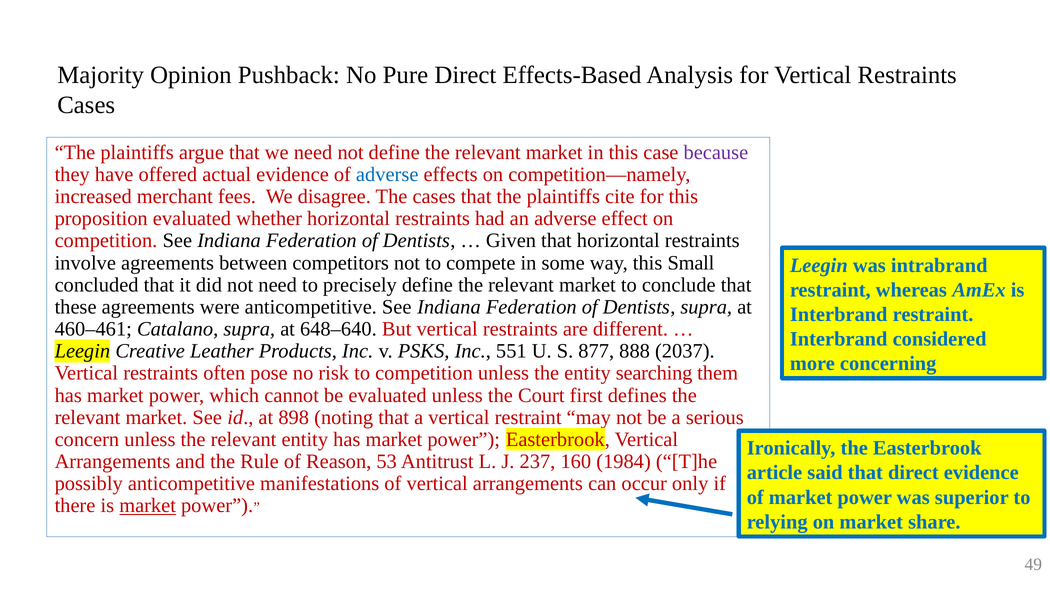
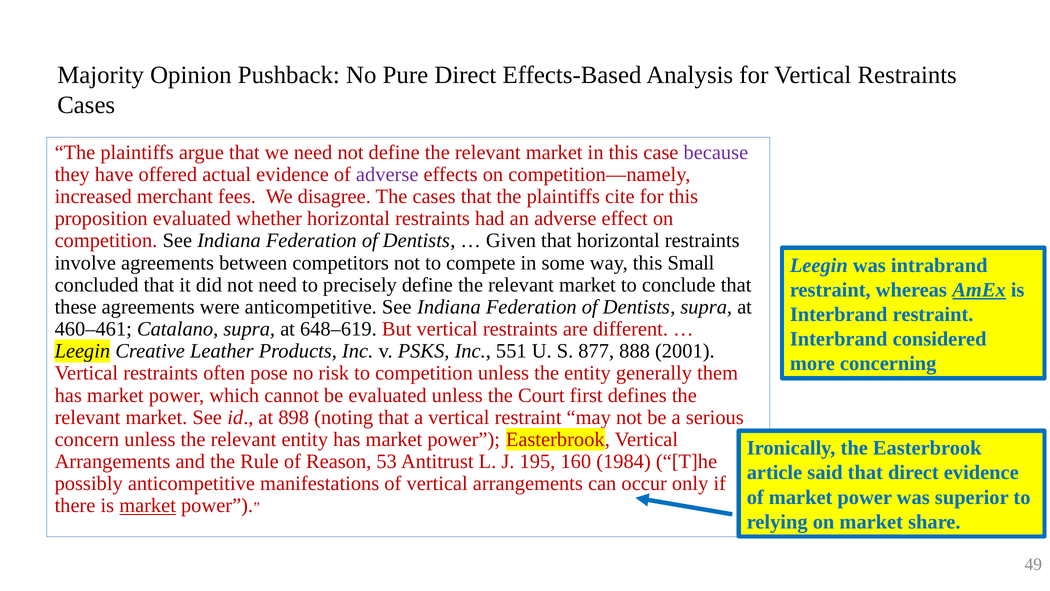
adverse colour: blue -> purple (387, 174)
AmEx underline: none -> present (979, 290)
648–640: 648–640 -> 648–619 (338, 329)
2037: 2037 -> 2001 (685, 351)
searching: searching -> generally (654, 373)
237: 237 -> 195 (537, 461)
